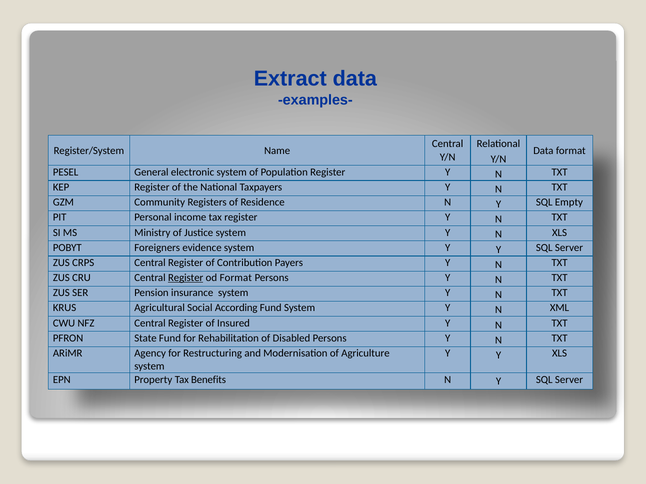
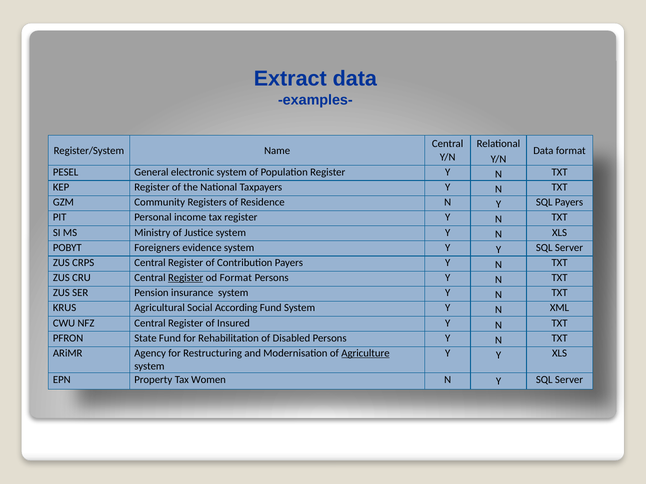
SQL Empty: Empty -> Payers (569, 203)
Agriculture underline: none -> present (365, 354)
Benefits: Benefits -> Women (209, 380)
